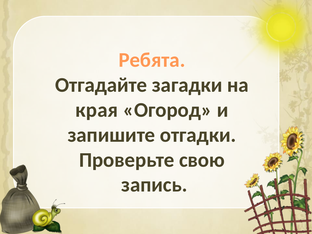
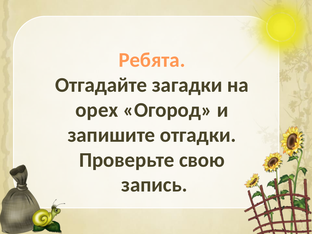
края: края -> орех (97, 110)
